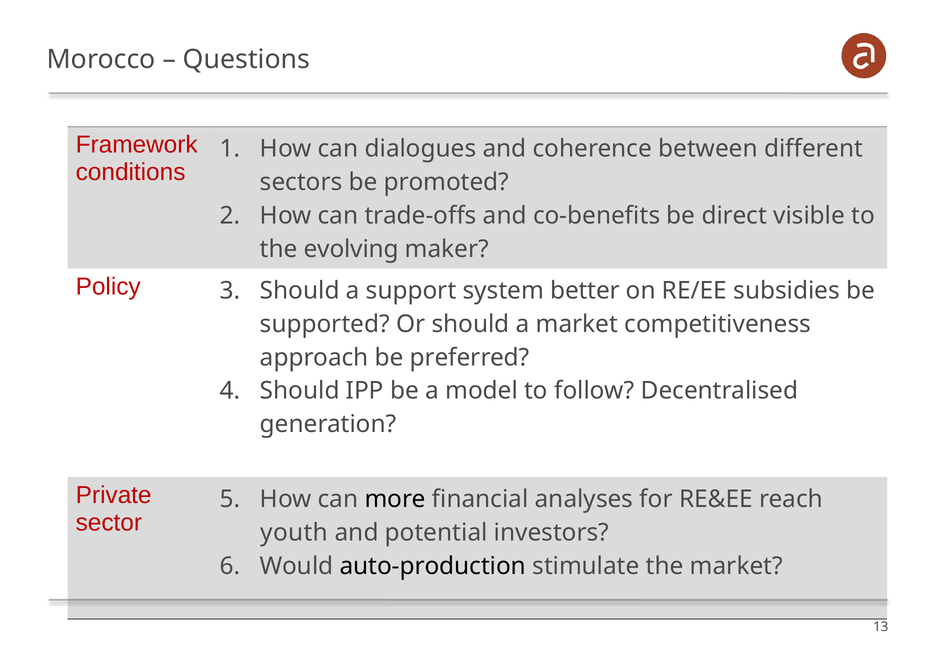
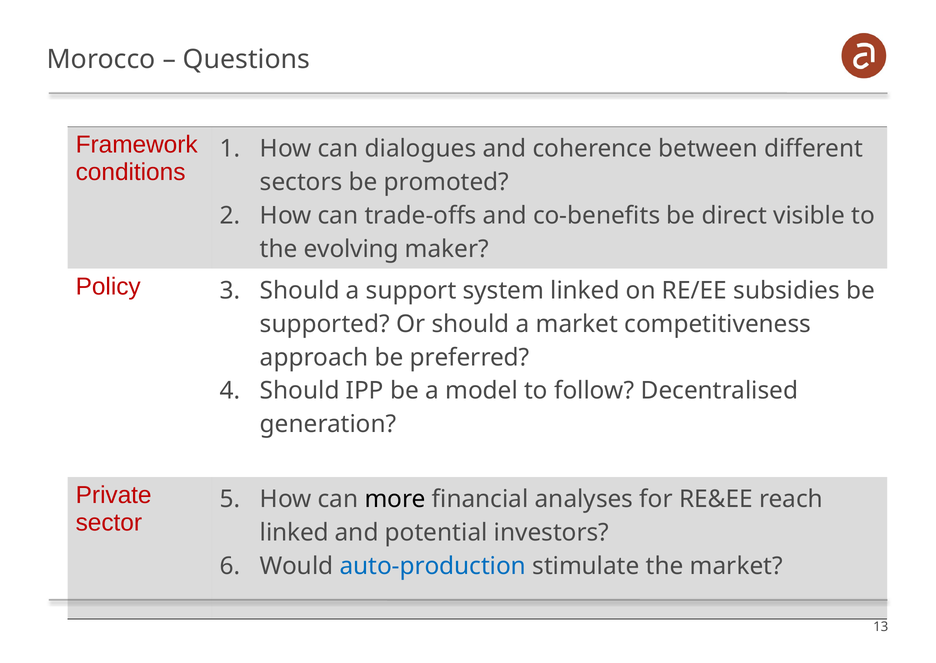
system better: better -> linked (585, 290)
youth: youth -> linked (294, 532)
auto-production colour: black -> blue (433, 565)
